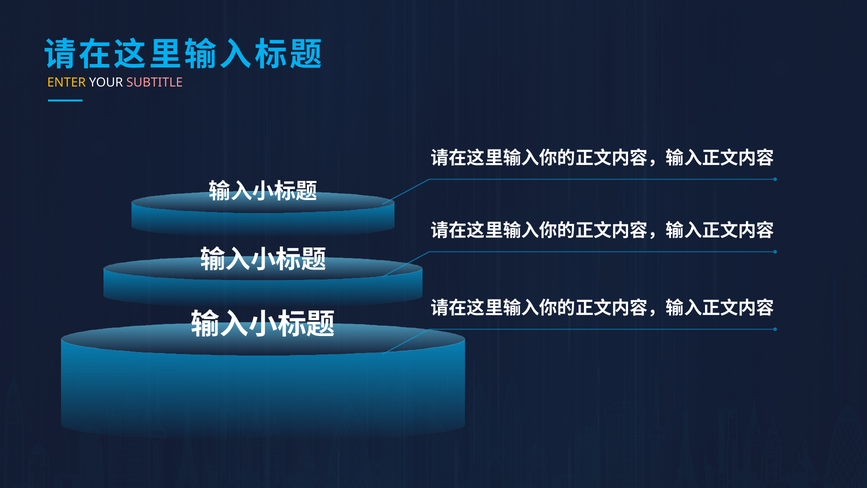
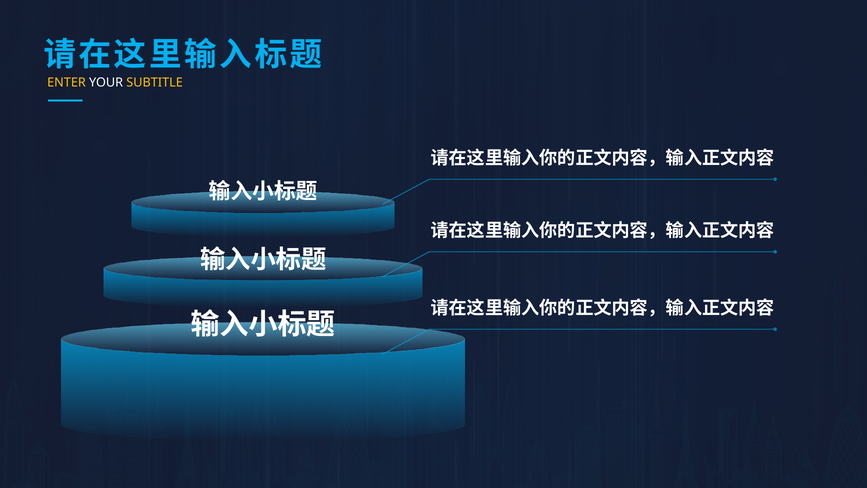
SUBTITLE colour: pink -> yellow (155, 83)
